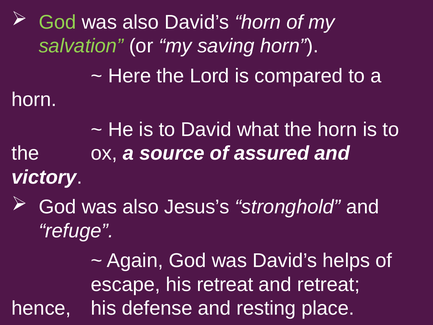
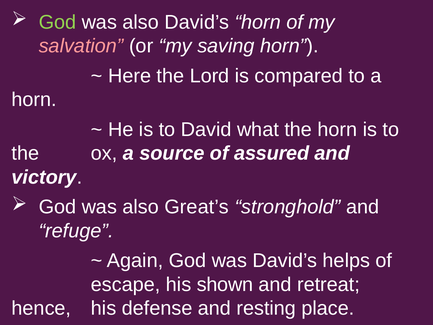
salvation colour: light green -> pink (81, 46)
Jesus’s: Jesus’s -> Great’s (197, 207)
his retreat: retreat -> shown (225, 284)
